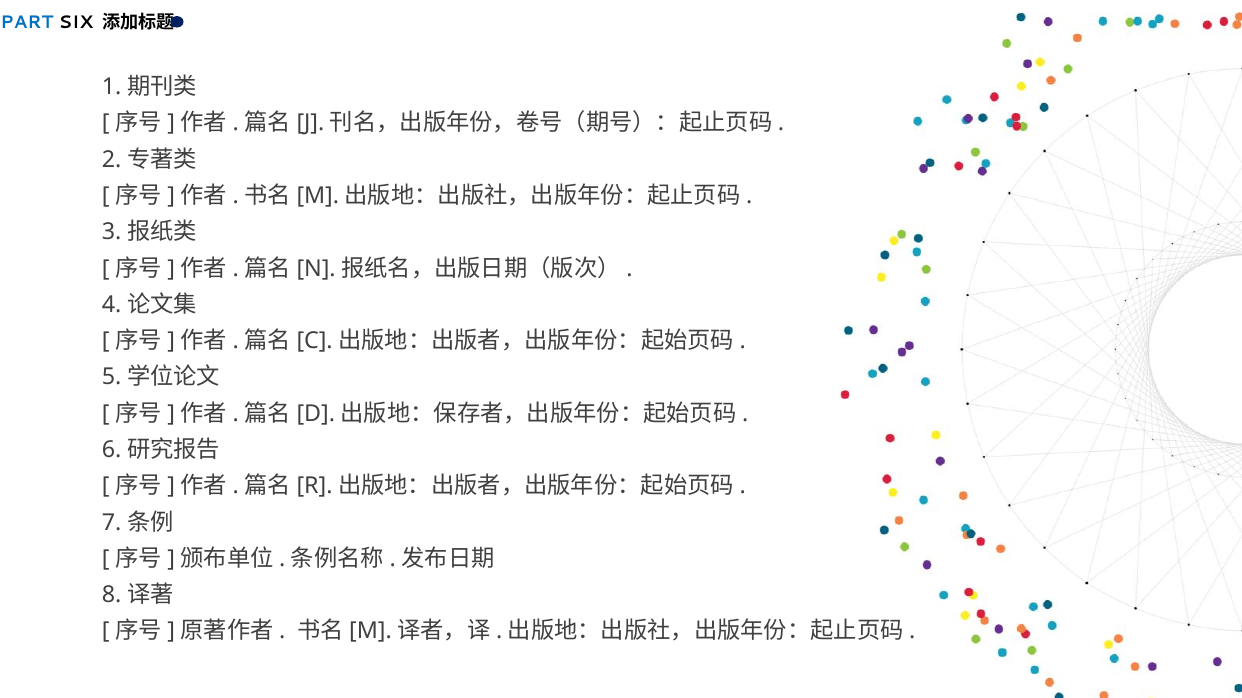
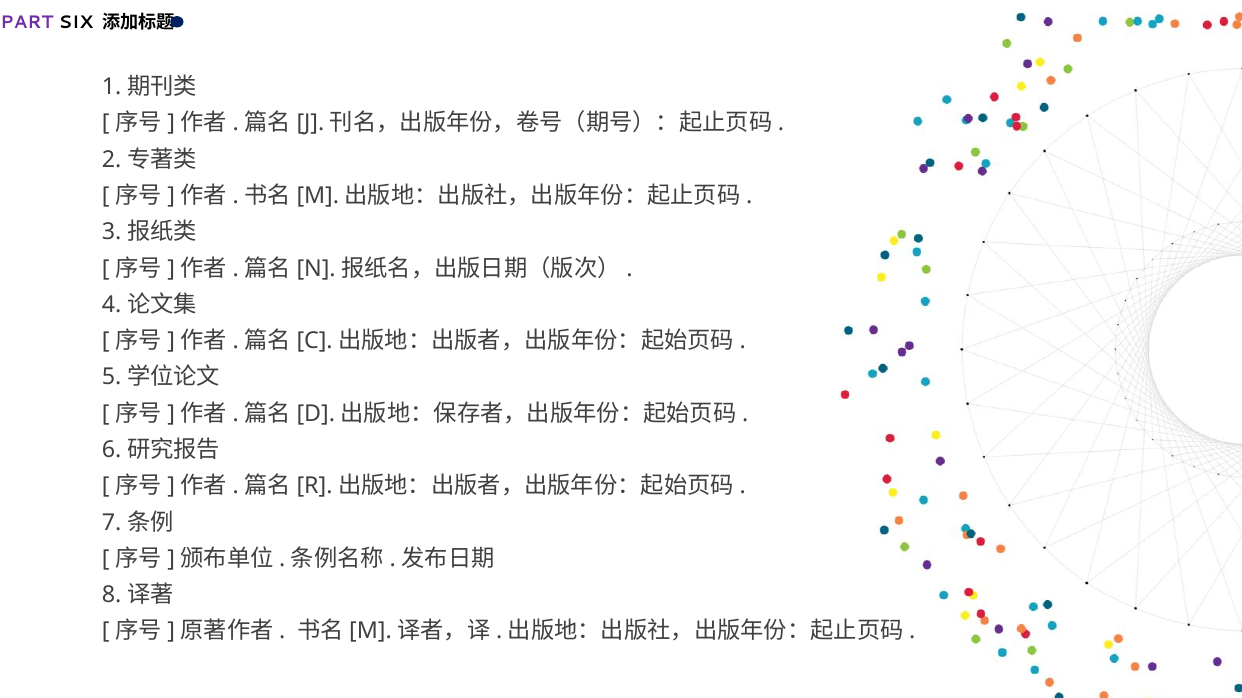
PART colour: blue -> purple (27, 23)
